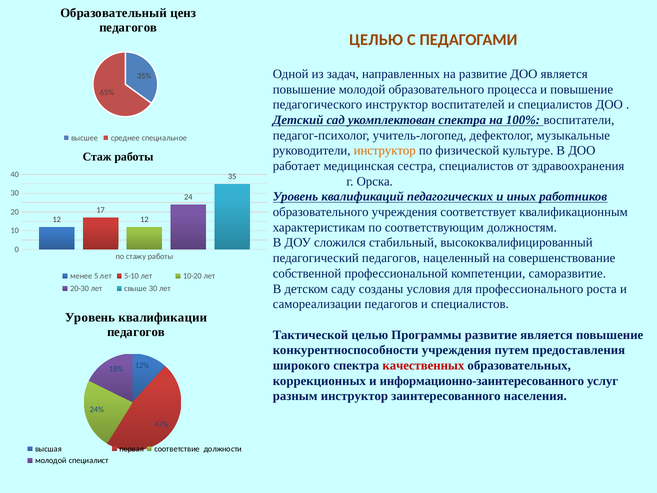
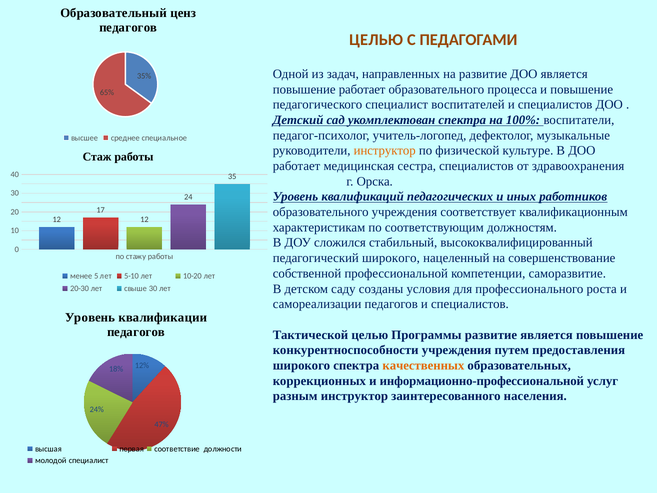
повышение молодой: молодой -> работает (362, 89)
педагогического инструктор: инструктор -> специалист (397, 105)
педагогический педагогов: педагогов -> широкого (391, 258)
качественных colour: red -> orange (423, 365)
информационно-заинтересованного: информационно-заинтересованного -> информационно-профессиональной (482, 381)
